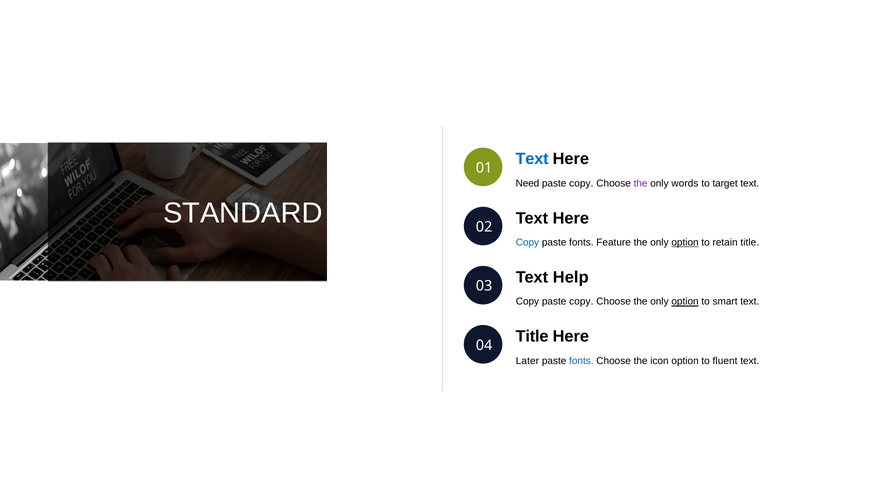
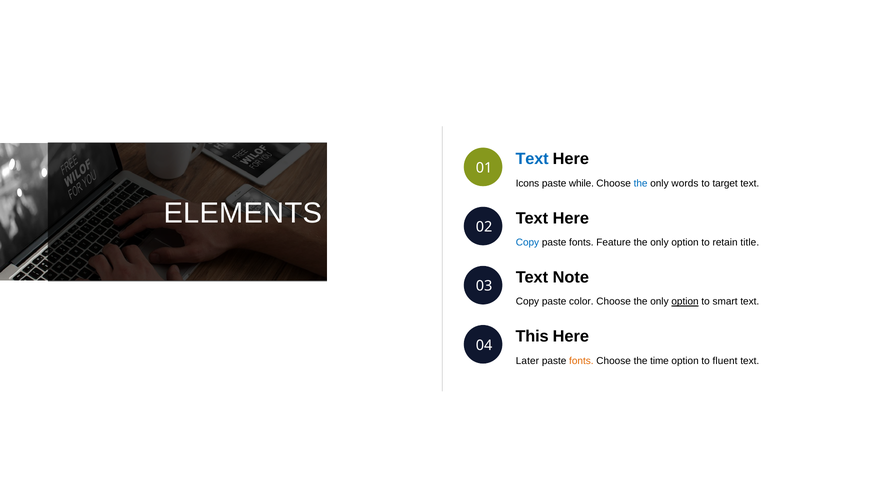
Need: Need -> Icons (528, 183)
copy: copy -> while (581, 183)
the colour: purple -> blue (641, 183)
STANDARD: STANDARD -> ELEMENTS (243, 213)
option underline: present -> none (685, 243)
Help: Help -> Note (571, 277)
Copy paste copy: copy -> color (581, 302)
Title: Title -> This (532, 336)
fonts colour: blue -> orange (581, 361)
icon: icon -> time (660, 361)
